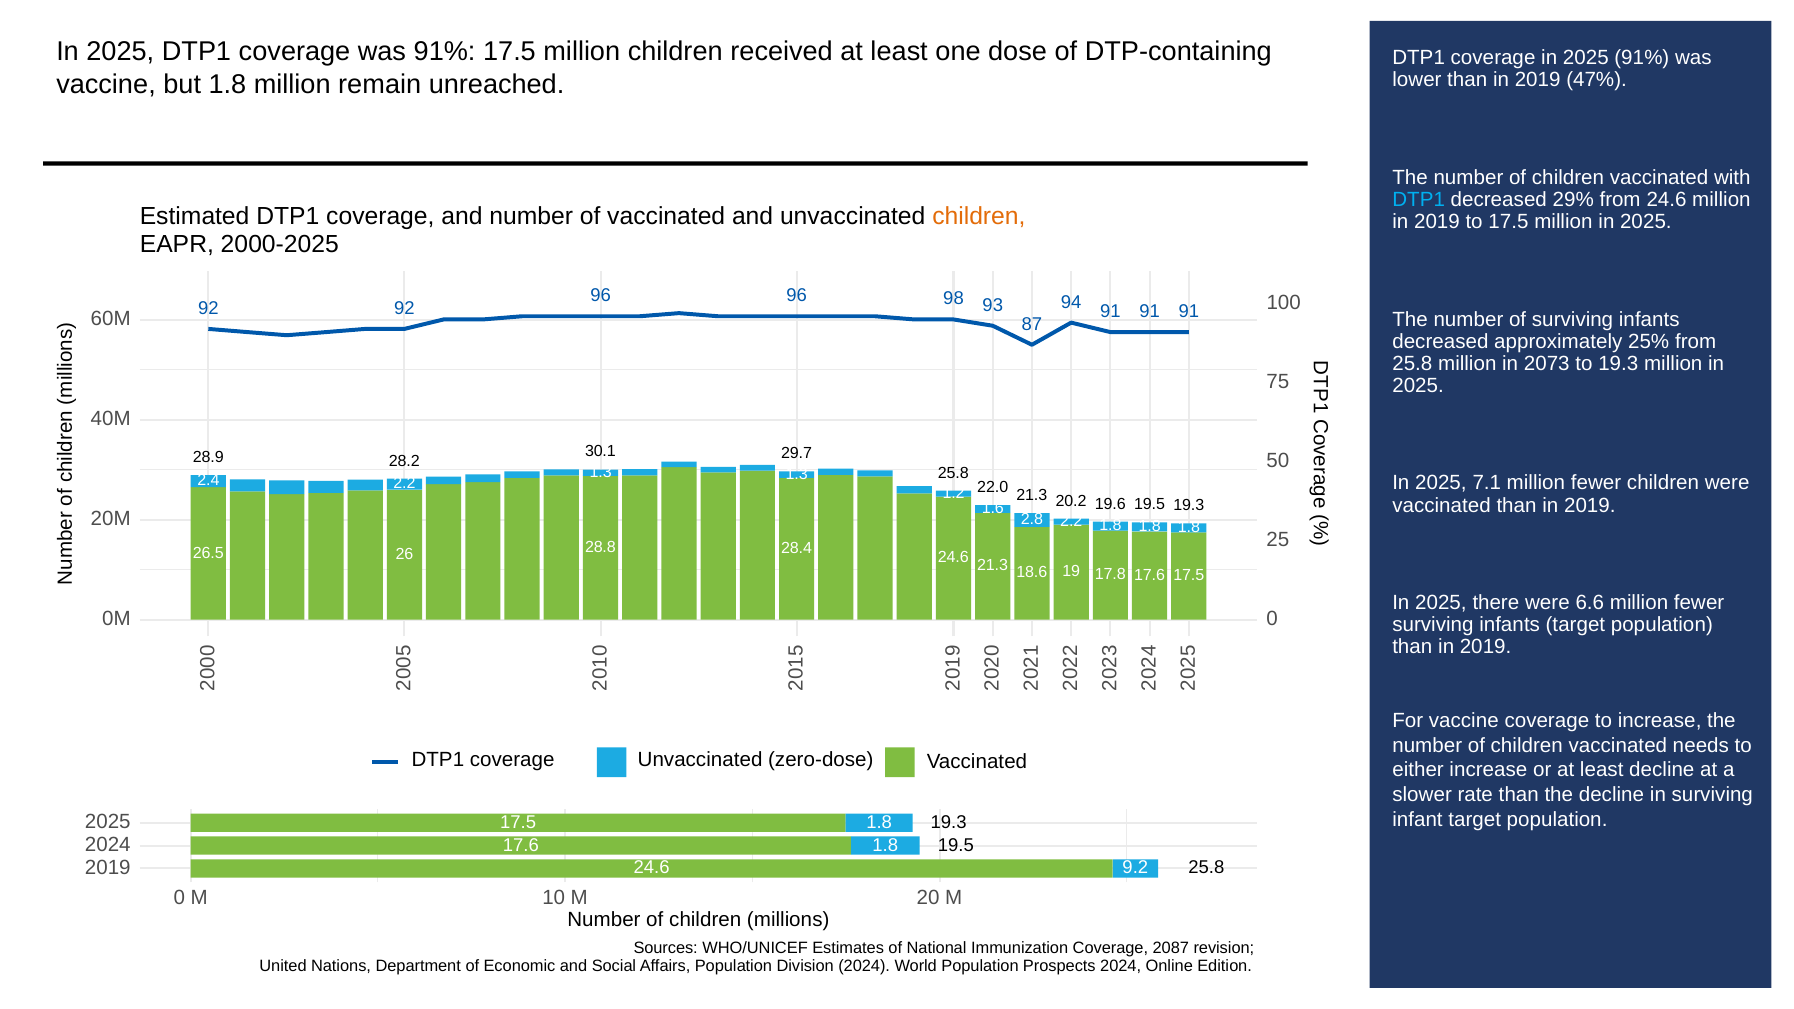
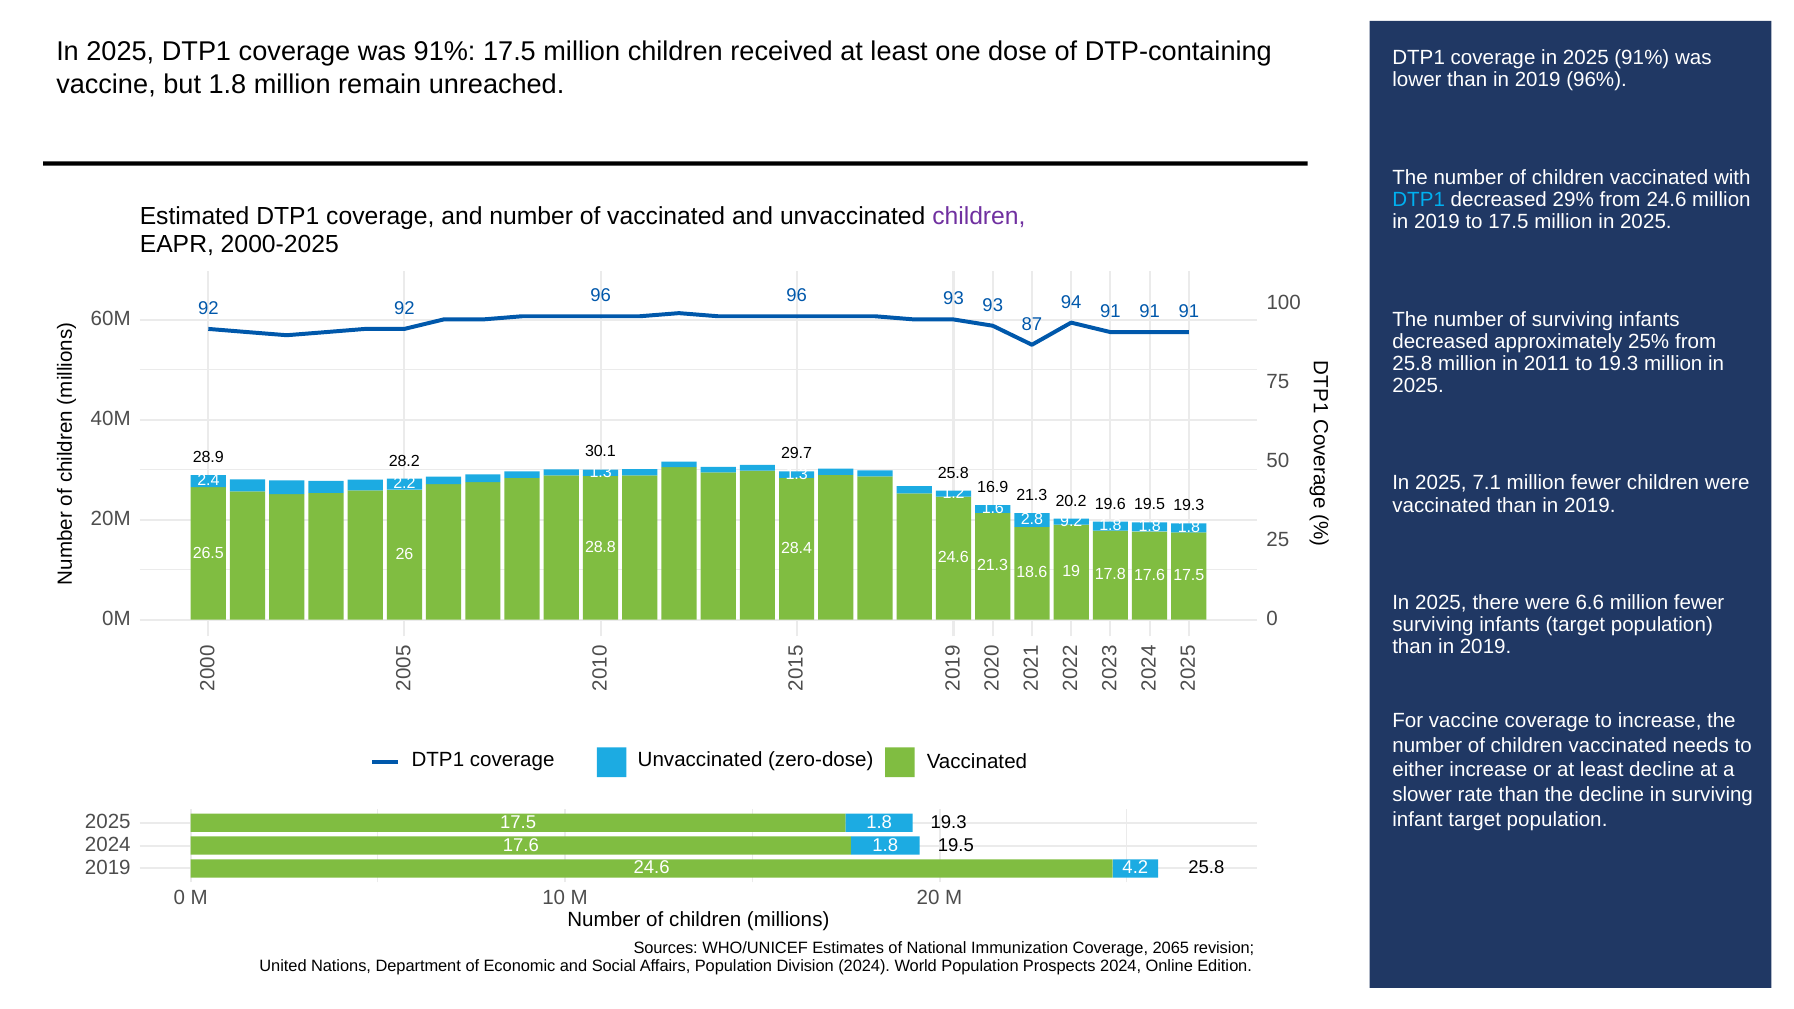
47%: 47% -> 96% (1597, 80)
children colour: orange -> purple (979, 217)
96 98: 98 -> 93 (954, 299)
2073: 2073 -> 2011 (1547, 364)
22.0: 22.0 -> 16.9 (993, 488)
2.2: 2.2 -> 9.2 (1071, 521)
9.2: 9.2 -> 4.2 (1135, 868)
2087: 2087 -> 2065 (1171, 948)
